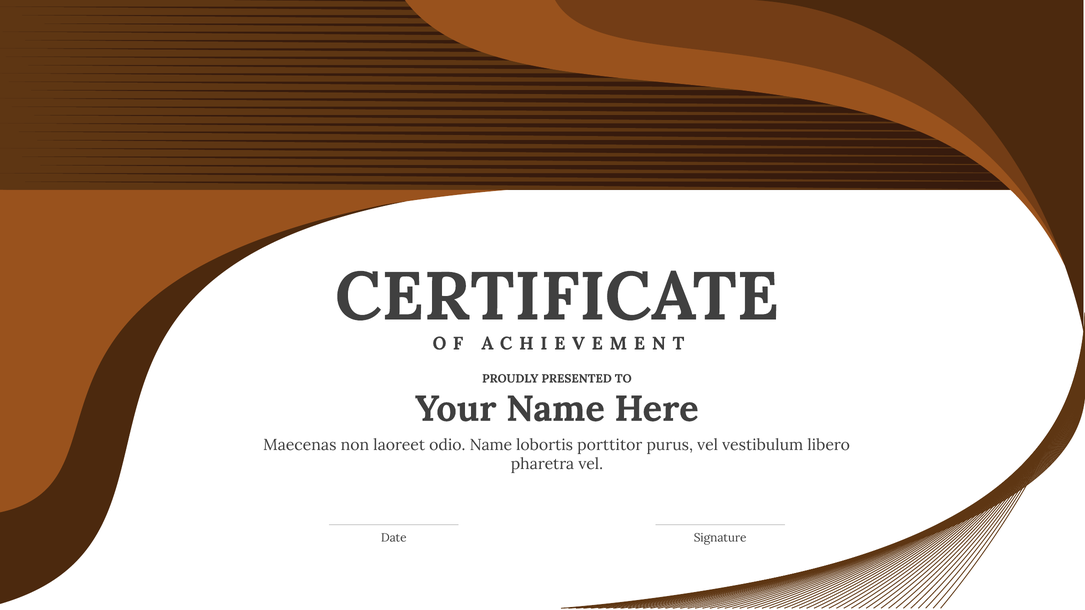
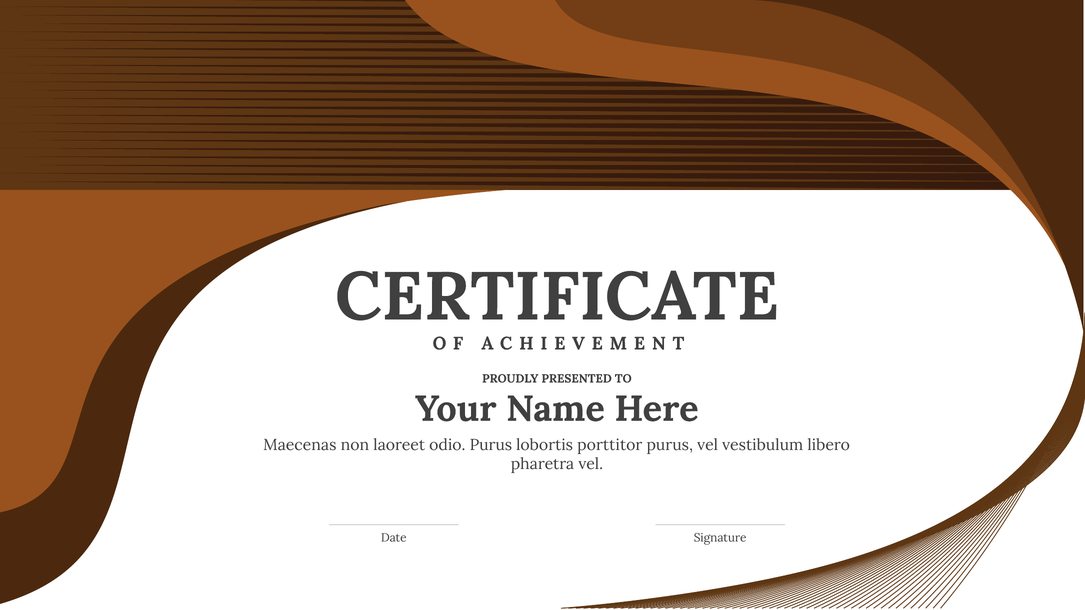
odio Name: Name -> Purus (491, 445)
